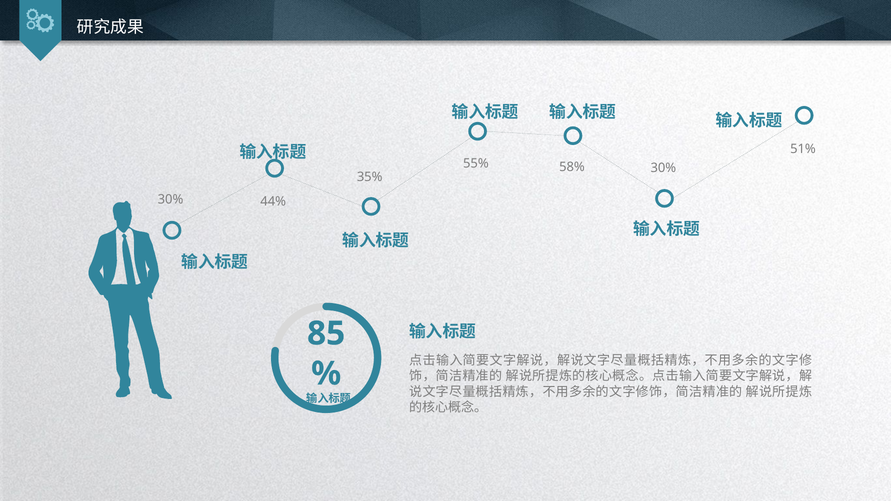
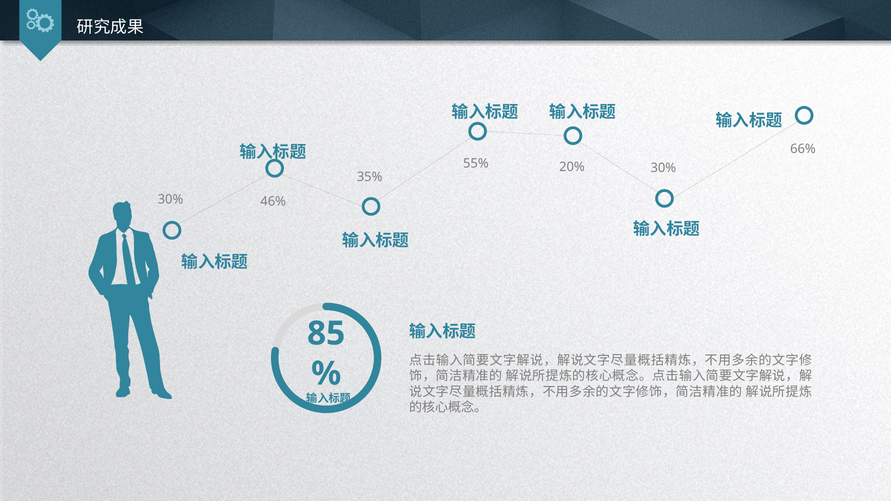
51%: 51% -> 66% (803, 149)
58%: 58% -> 20% (572, 167)
44%: 44% -> 46% (273, 202)
